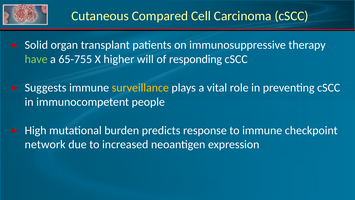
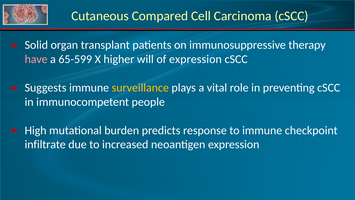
have colour: light green -> pink (36, 59)
65-755: 65-755 -> 65-599 (75, 59)
of responding: responding -> expression (195, 59)
network: network -> infiltrate (45, 144)
